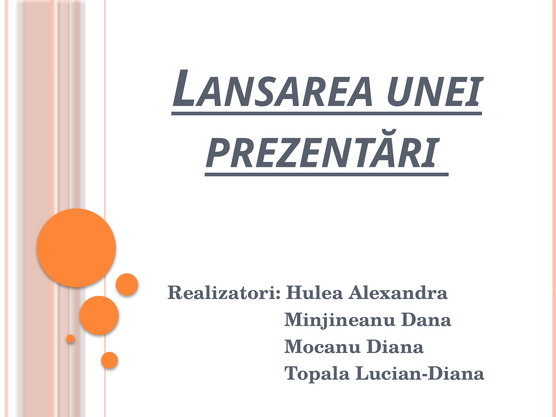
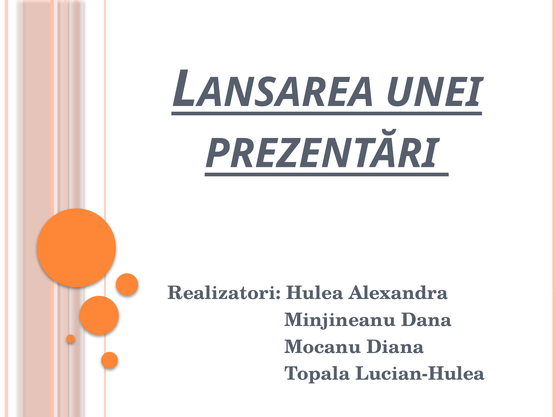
Lucian-Diana: Lucian-Diana -> Lucian-Hulea (420, 374)
